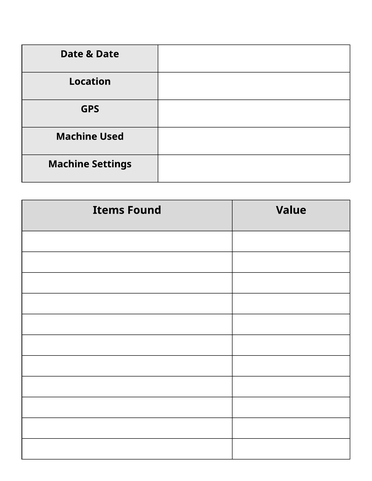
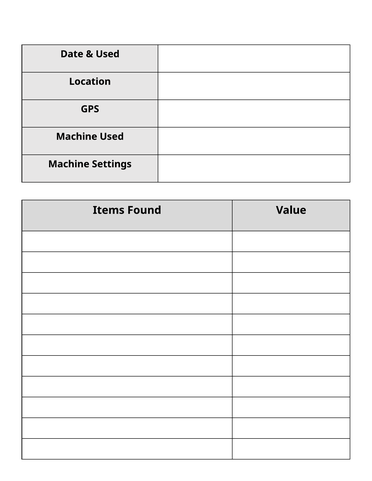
Date: Date -> Used (108, 54)
